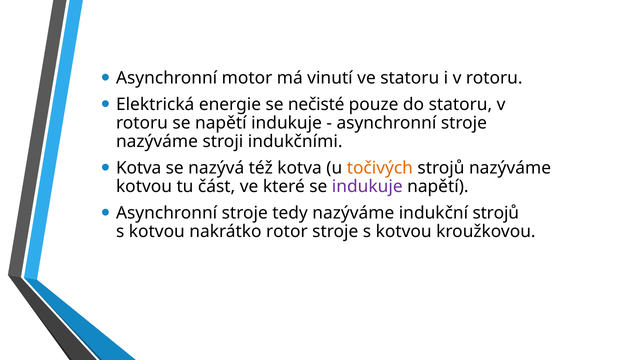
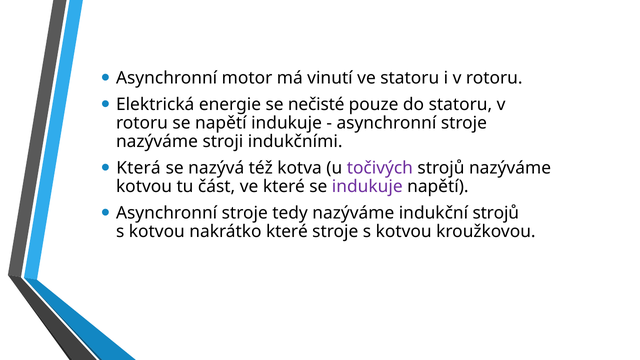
Kotva: Kotva -> Která (139, 168)
točivých colour: orange -> purple (380, 168)
nakrátko rotor: rotor -> které (287, 232)
